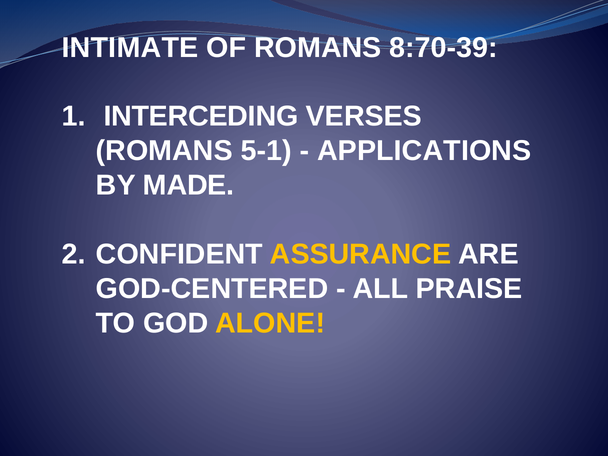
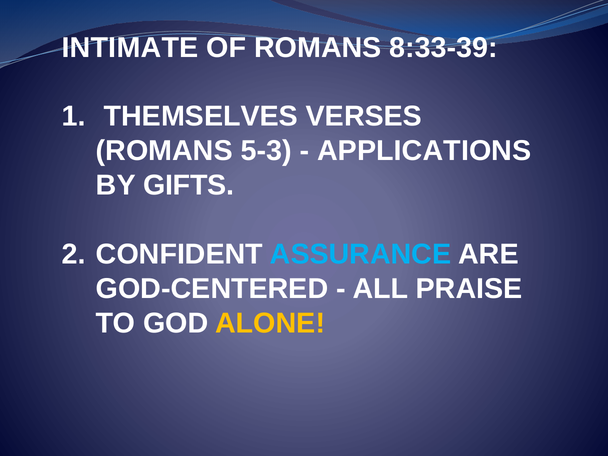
8:70-39: 8:70-39 -> 8:33-39 (444, 48)
INTERCEDING: INTERCEDING -> THEMSELVES (201, 116)
5-1: 5-1 -> 5-3 (266, 151)
MADE: MADE -> GIFTS (189, 185)
ASSURANCE colour: yellow -> light blue (361, 254)
